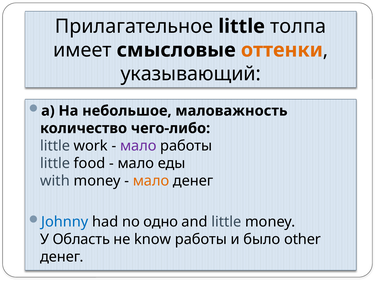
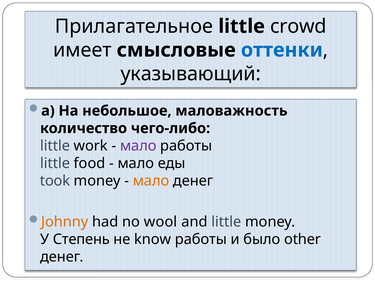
толпа: толпа -> crowd (298, 26)
оттенки colour: orange -> blue (282, 50)
with: with -> took (55, 181)
Johnny colour: blue -> orange (65, 222)
одно: одно -> wool (161, 222)
Область: Область -> Степень (81, 240)
